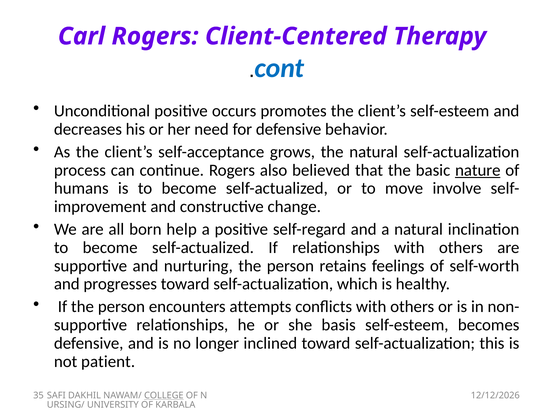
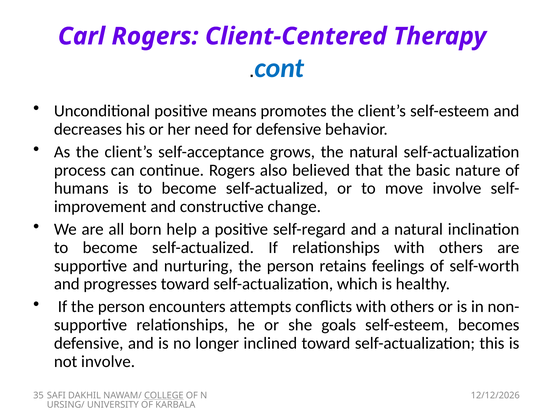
occurs: occurs -> means (234, 111)
nature underline: present -> none (478, 170)
basis: basis -> goals (339, 325)
not patient: patient -> involve (108, 361)
